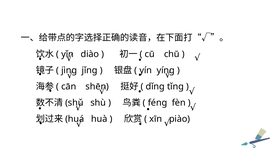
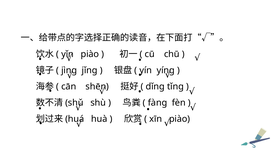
diào: diào -> piào (90, 54)
féng: féng -> fàng (158, 103)
